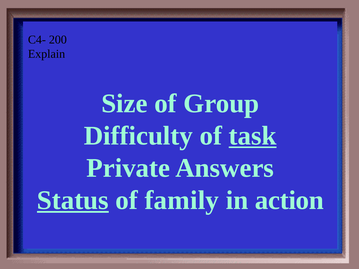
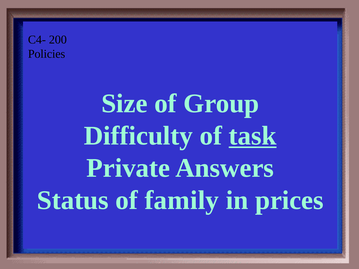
Explain: Explain -> Policies (47, 54)
Status underline: present -> none (73, 200)
action: action -> prices (289, 200)
